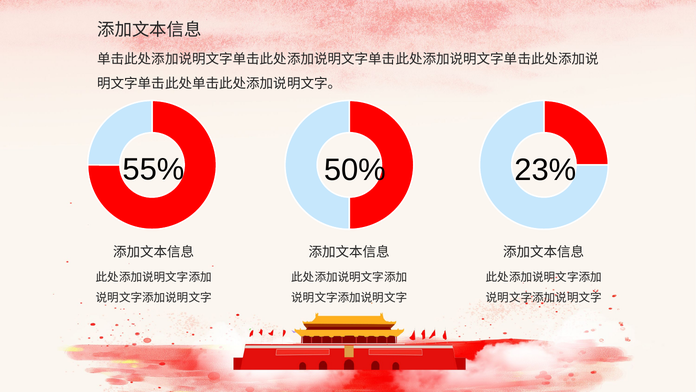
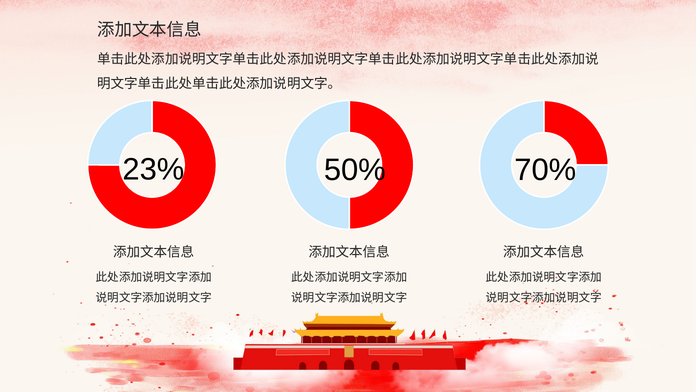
55%: 55% -> 23% (153, 169)
23%: 23% -> 70% (545, 170)
